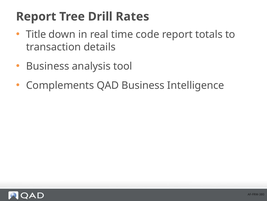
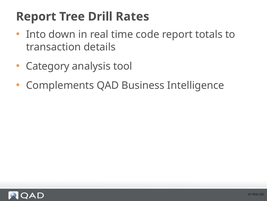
Title: Title -> Into (36, 34)
Business: Business -> Category (48, 66)
